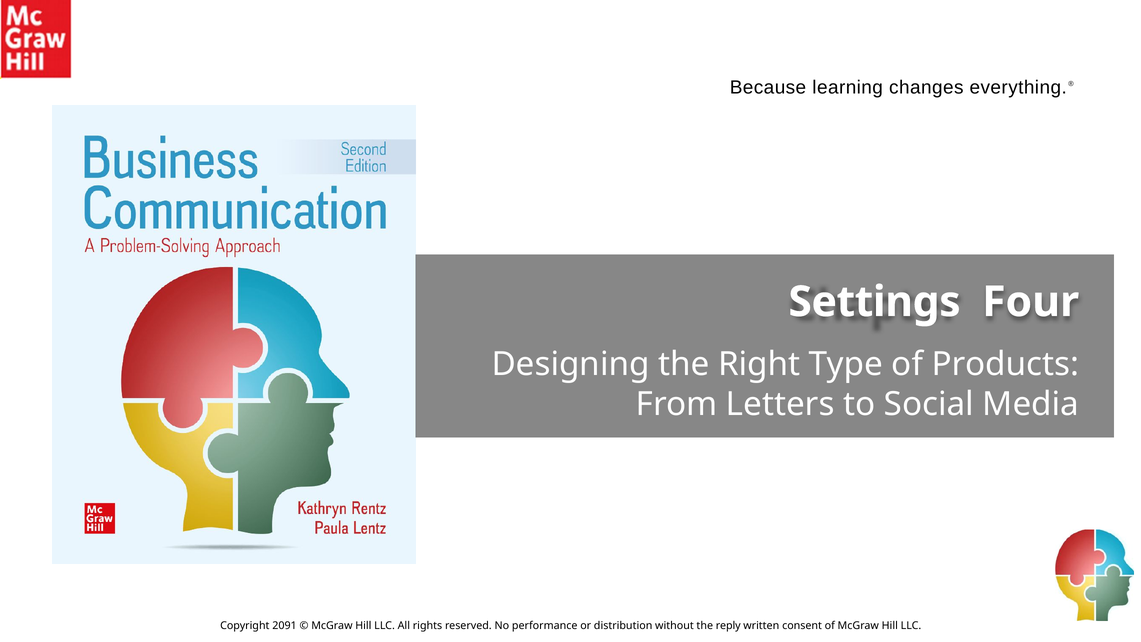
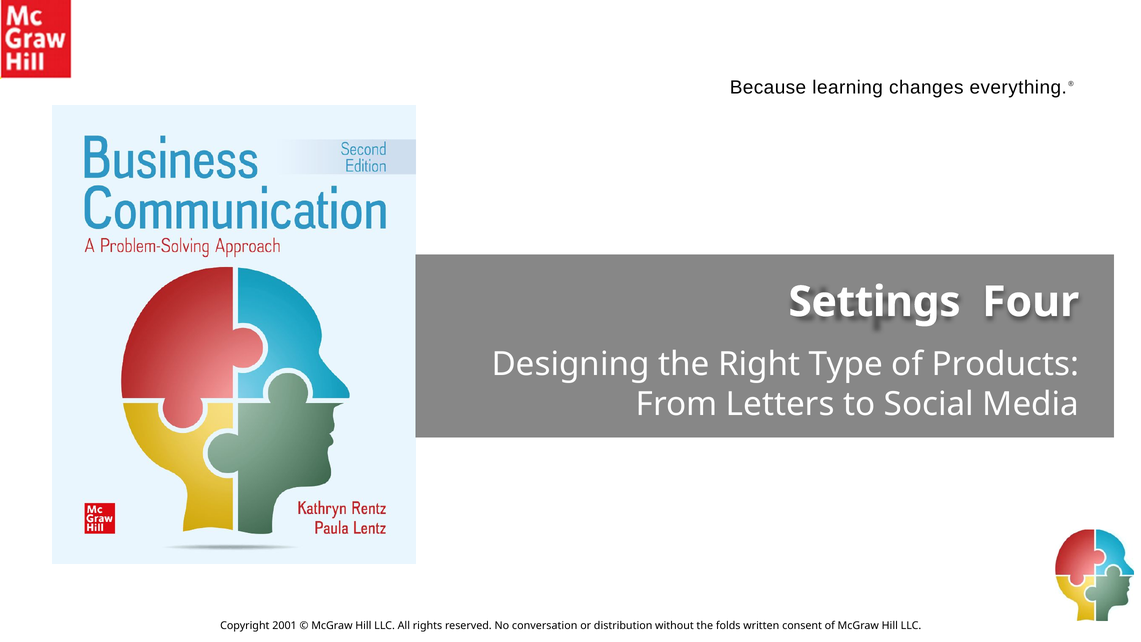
2091: 2091 -> 2001 (285, 625)
performance: performance -> conversation (545, 625)
reply: reply -> folds (728, 625)
